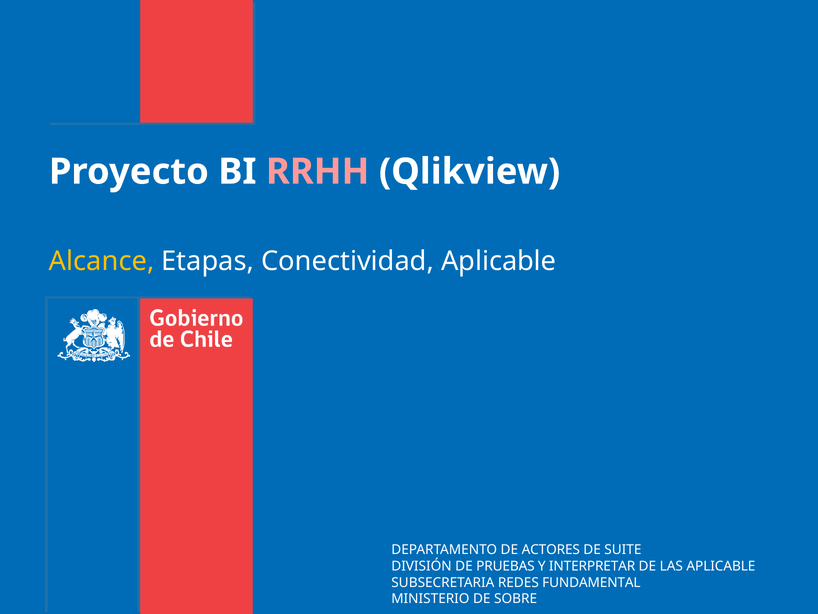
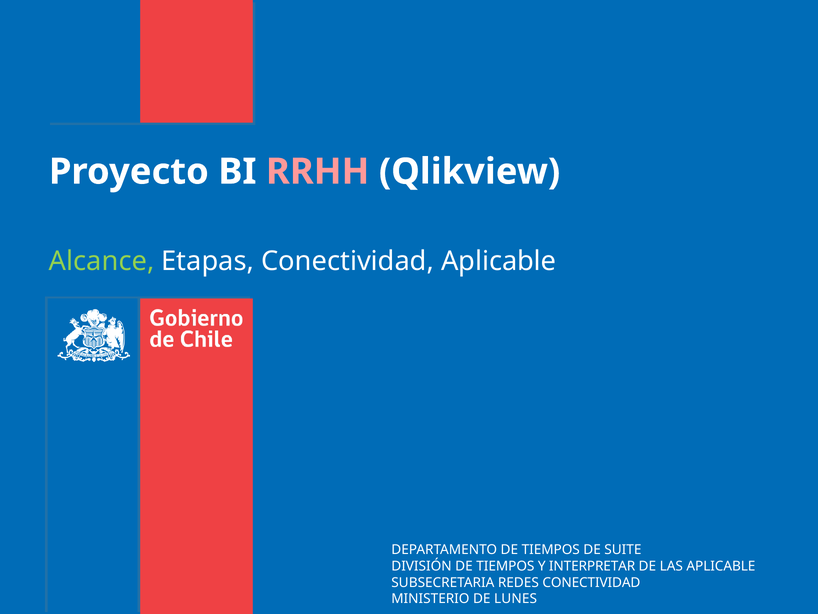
Alcance colour: yellow -> light green (102, 261)
DEPARTAMENTO DE ACTORES: ACTORES -> TIEMPOS (551, 549)
DIVISIÓN DE PRUEBAS: PRUEBAS -> TIEMPOS (505, 566)
REDES FUNDAMENTAL: FUNDAMENTAL -> CONECTIVIDAD (591, 582)
SOBRE: SOBRE -> LUNES (516, 598)
